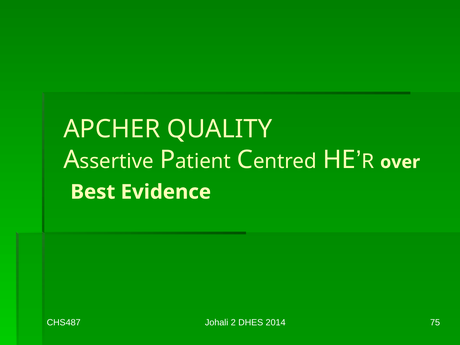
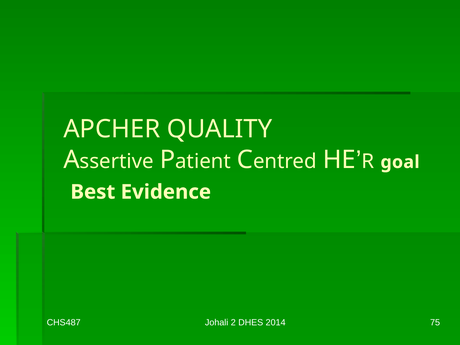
over: over -> goal (400, 162)
